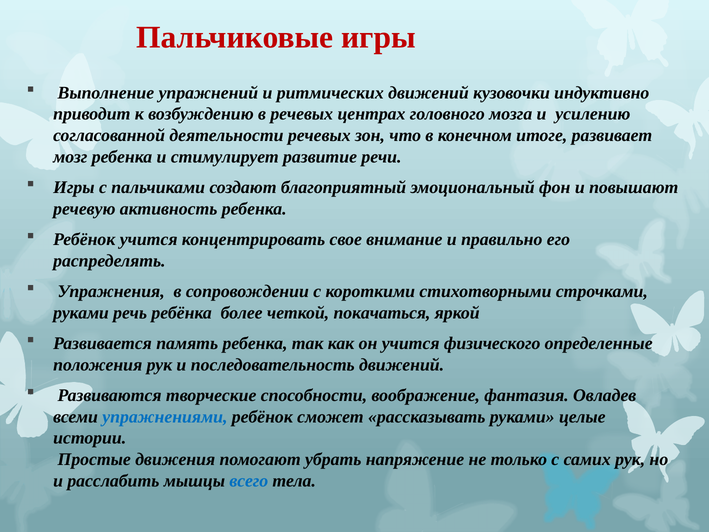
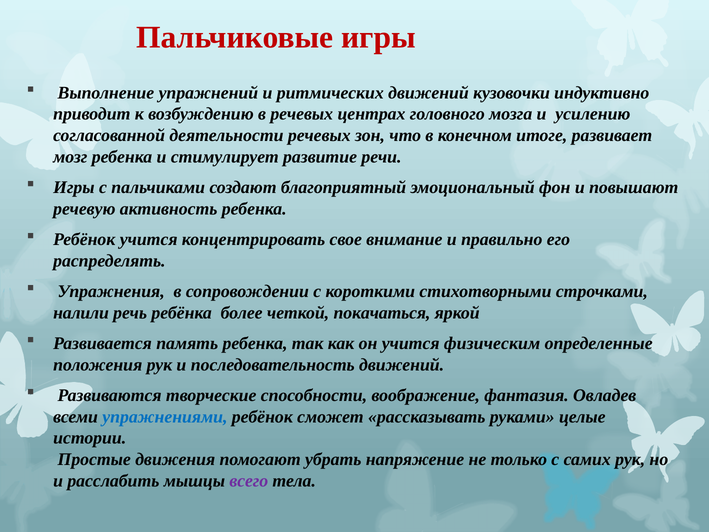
руками: руками -> налили (81, 313)
физического: физического -> физическим (492, 343)
всего colour: blue -> purple (249, 480)
